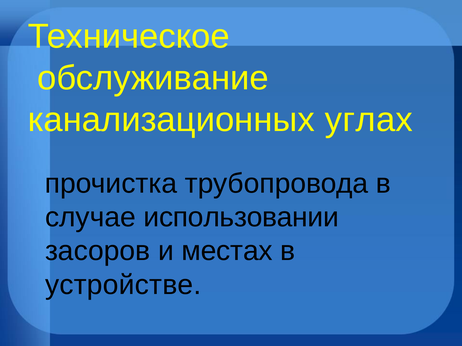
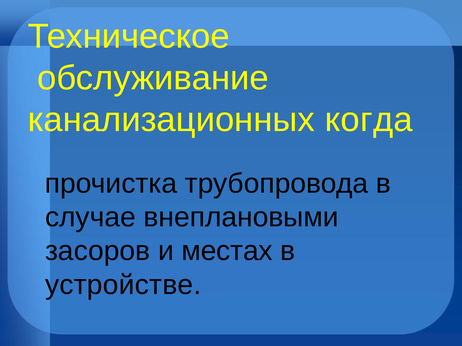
углах: углах -> когда (369, 120)
использовании: использовании -> внеплановыми (241, 218)
